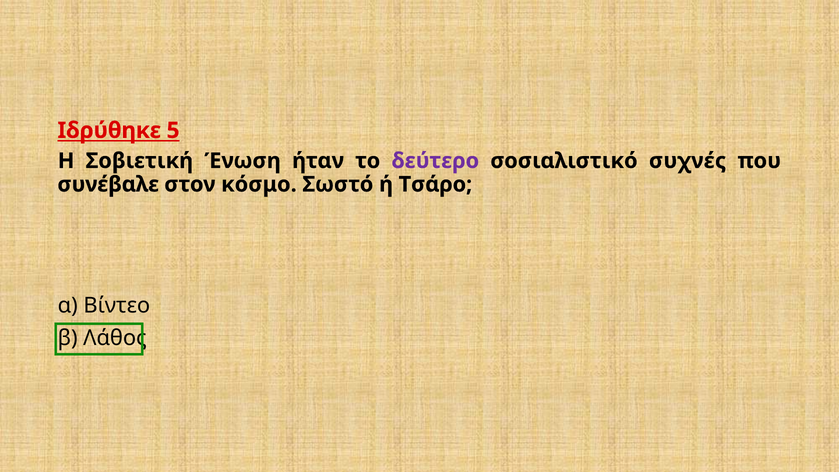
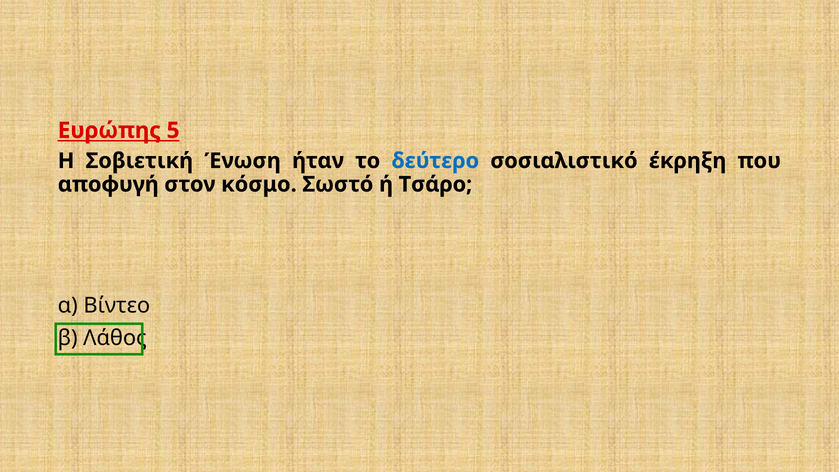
Ιδρύθηκε: Ιδρύθηκε -> Ευρώπης (109, 130)
δεύτερο colour: purple -> blue (435, 161)
συχνές: συχνές -> έκρηξη (688, 161)
συνέβαλε: συνέβαλε -> αποφυγή (108, 184)
